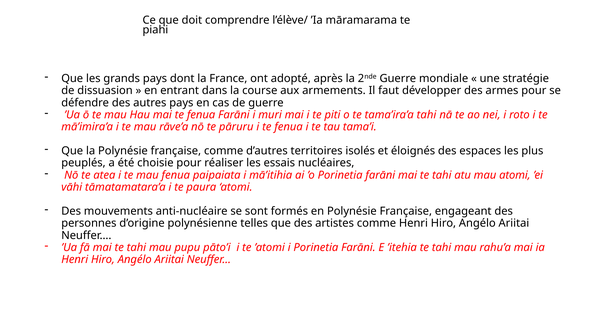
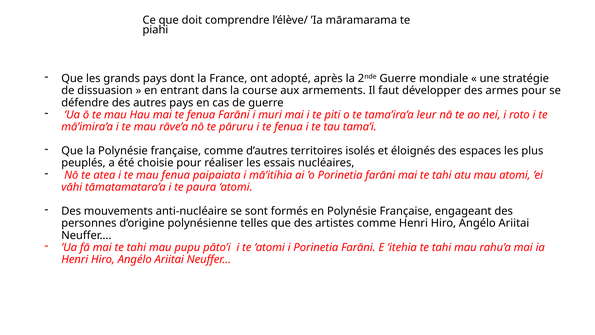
tama’ira’a tahi: tahi -> leur (427, 115)
